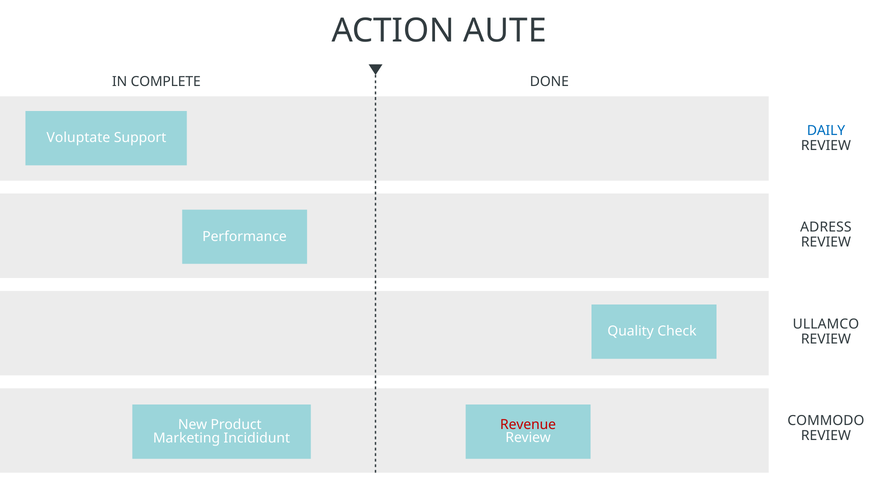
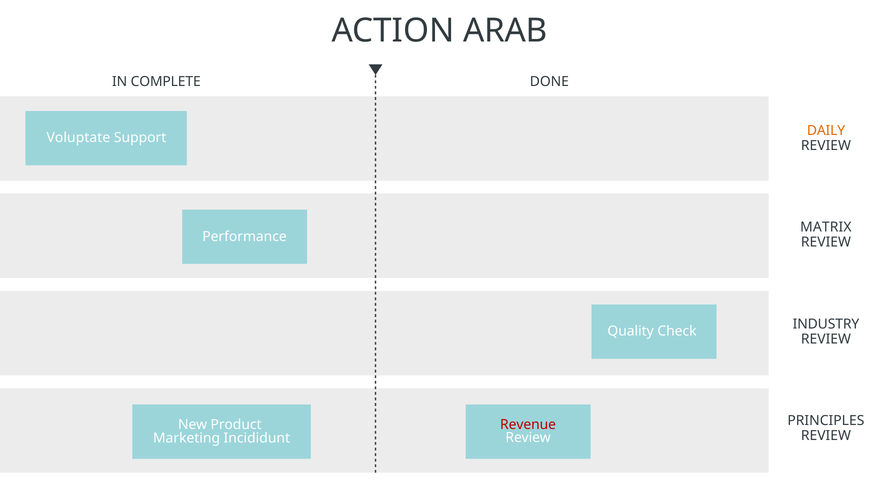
AUTE: AUTE -> ARAB (505, 31)
DAILY colour: blue -> orange (826, 130)
ADRESS: ADRESS -> MATRIX (826, 227)
ULLAMCO: ULLAMCO -> INDUSTRY (826, 324)
COMMODO: COMMODO -> PRINCIPLES (826, 420)
